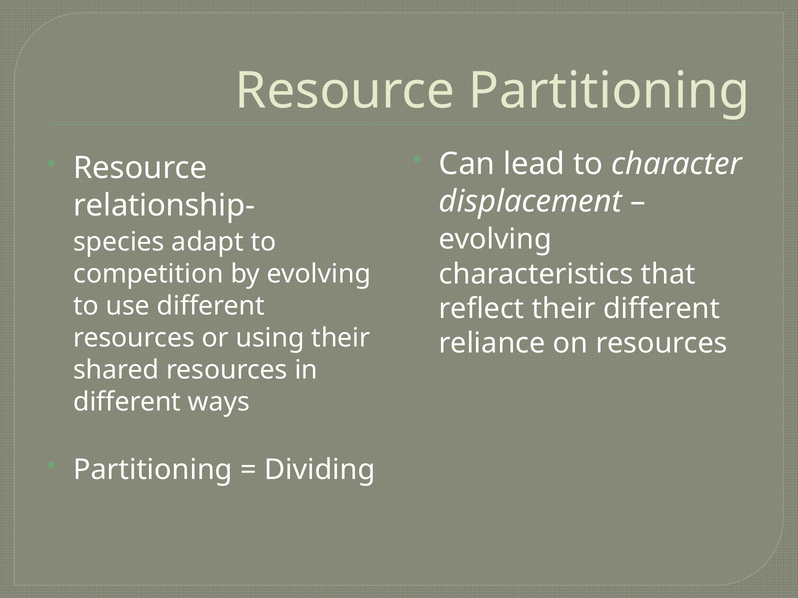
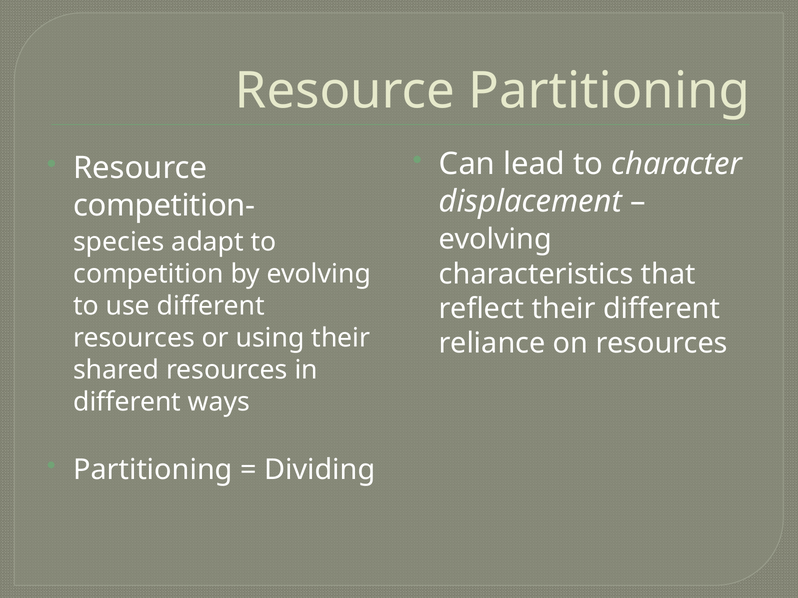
relationship-: relationship- -> competition- (164, 205)
